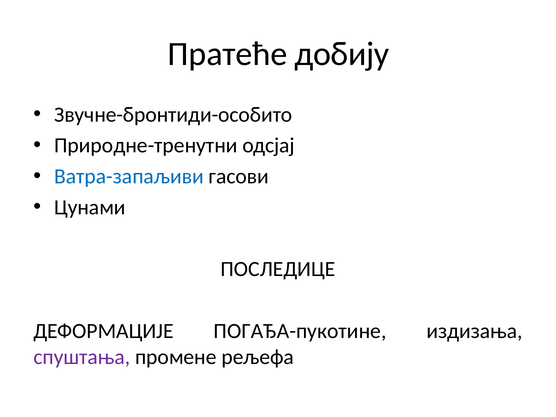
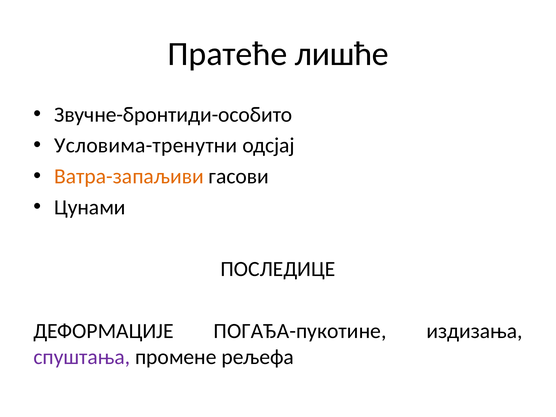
добију: добију -> лишће (342, 54)
Природне-тренутни: Природне-тренутни -> Условима-тренутни (146, 145)
Ватра-запаљиви colour: blue -> orange (129, 176)
